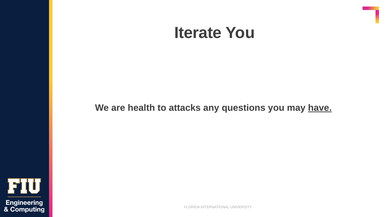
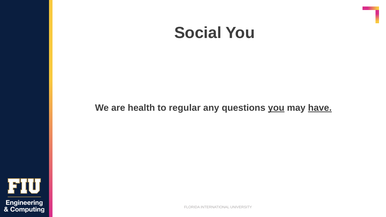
Iterate: Iterate -> Social (198, 33)
attacks: attacks -> regular (185, 108)
you underline: none -> present (276, 108)
